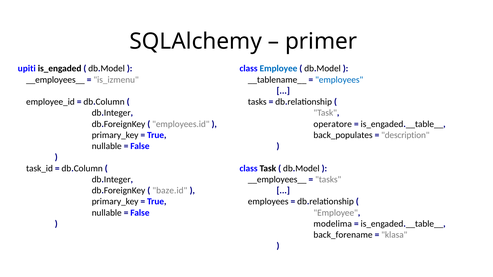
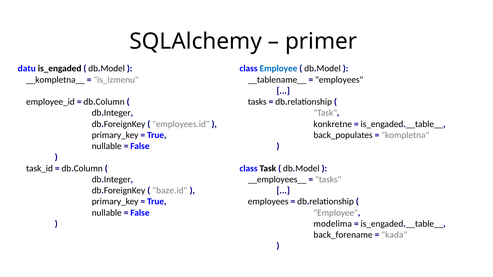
upiti: upiti -> datu (27, 69)
__employees__: __employees__ -> __kompletna__ (55, 80)
employees colour: blue -> black (339, 80)
operatore: operatore -> konkretne (333, 124)
description: description -> kompletna (405, 135)
klasa: klasa -> kada (394, 235)
